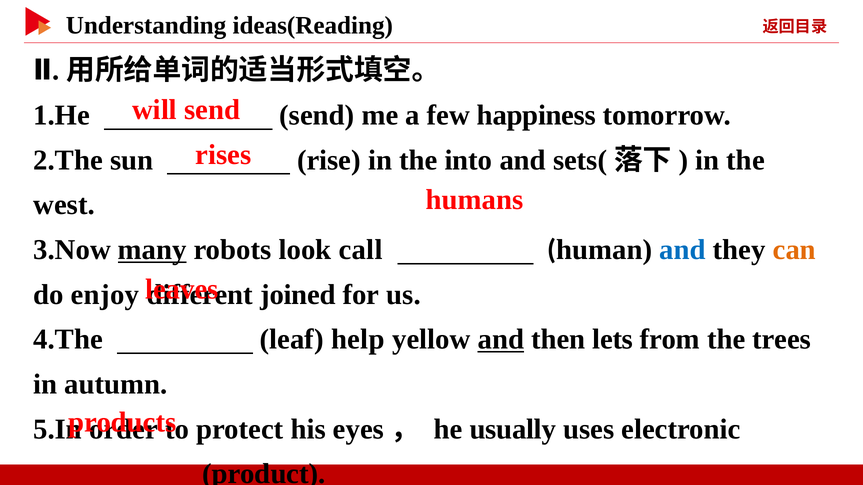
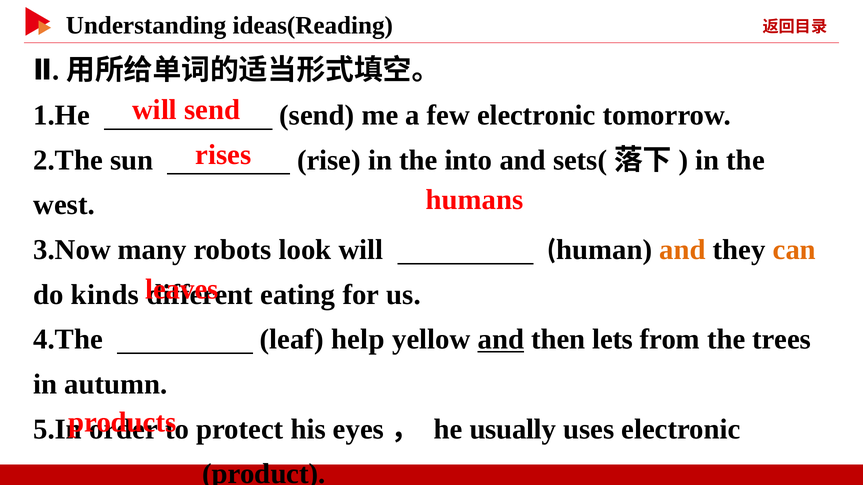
few happiness: happiness -> electronic (536, 115)
many underline: present -> none (152, 250)
look call: call -> will (361, 250)
and colour: blue -> orange (683, 250)
enjoy: enjoy -> kinds (105, 295)
joined: joined -> eating (298, 295)
